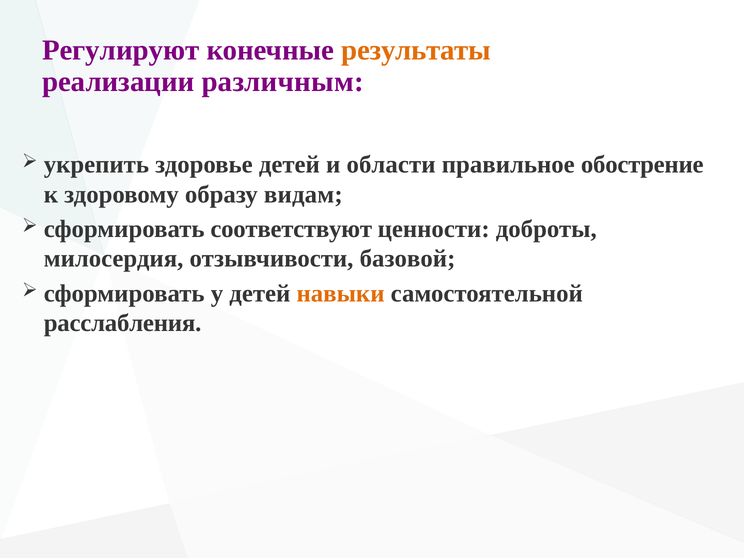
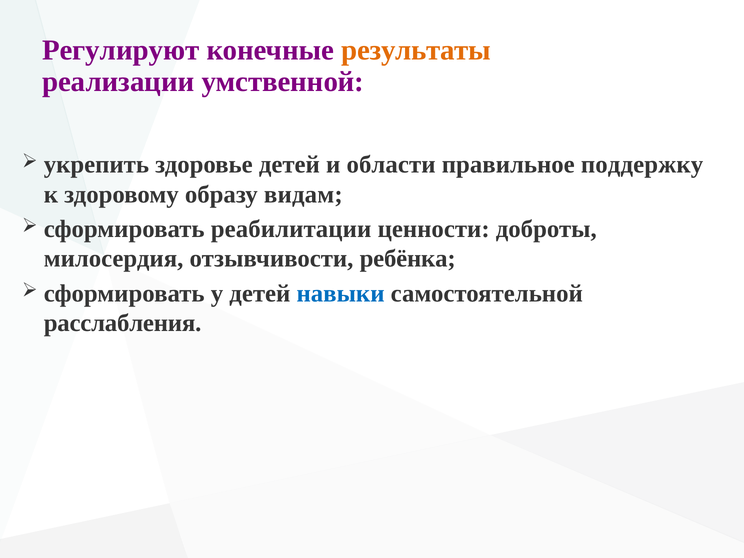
различным: различным -> умственной (283, 82)
обострение: обострение -> поддержку (642, 165)
соответствуют: соответствуют -> реабилитации (291, 229)
базовой: базовой -> ребёнка (408, 259)
навыки colour: orange -> blue (341, 294)
